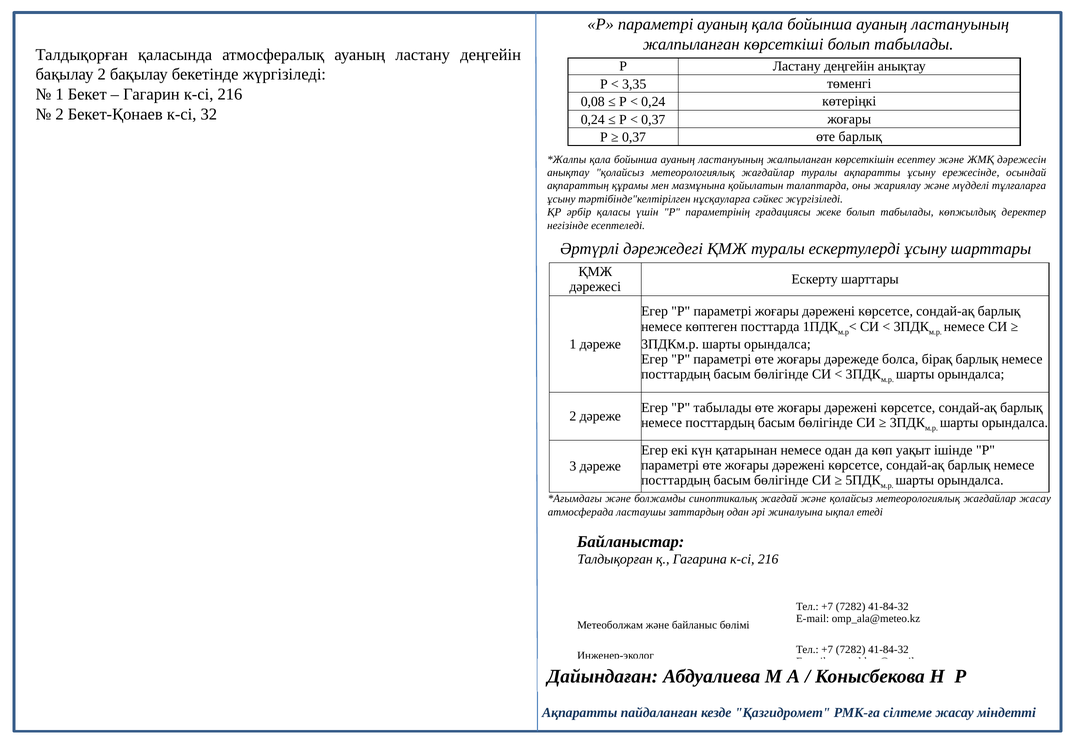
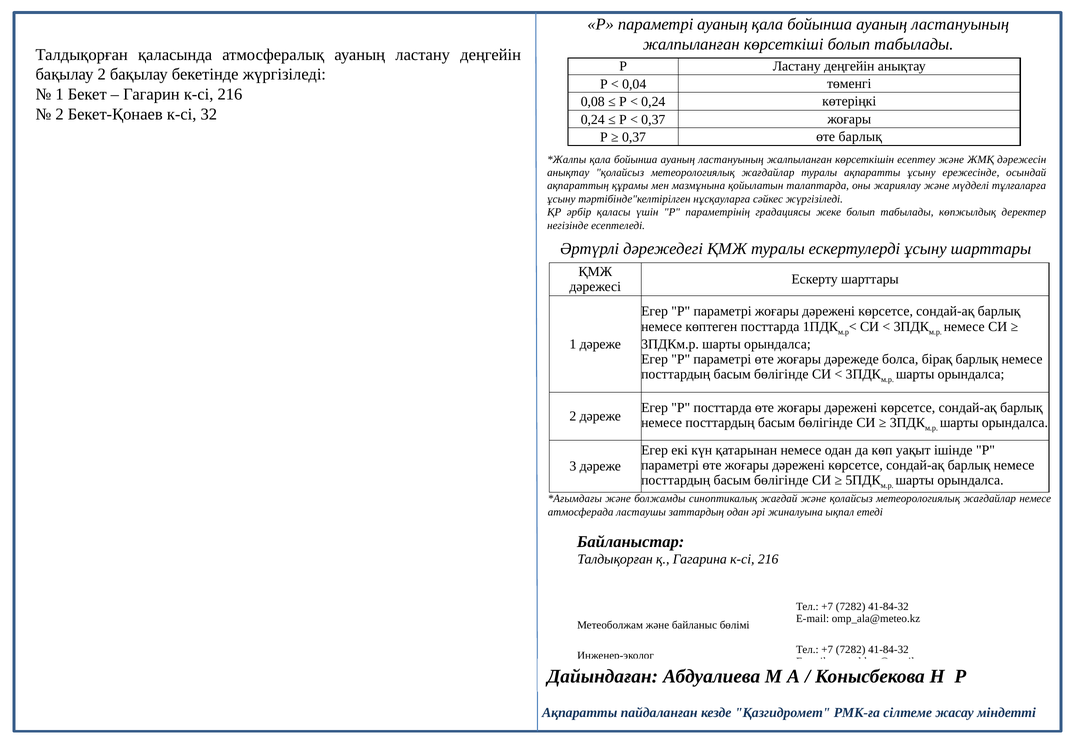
3,35: 3,35 -> 0,04 (634, 84)
Р табылады: табылады -> посттарда (723, 408)
жағдайлар жасау: жасау -> немесе (1035, 499)
